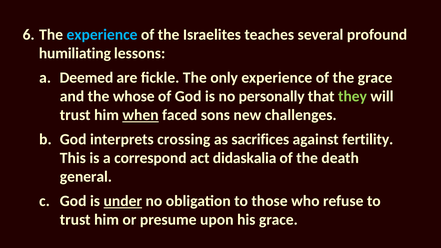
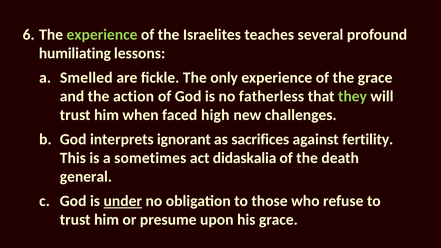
experience colour: light blue -> light green (102, 35)
Deemed: Deemed -> Smelled (86, 78)
whose: whose -> action (134, 96)
personally: personally -> fatherless (271, 96)
when underline: present -> none (141, 115)
sons: sons -> high (215, 115)
crossing: crossing -> ignorant (184, 139)
correspond: correspond -> sometimes (150, 158)
